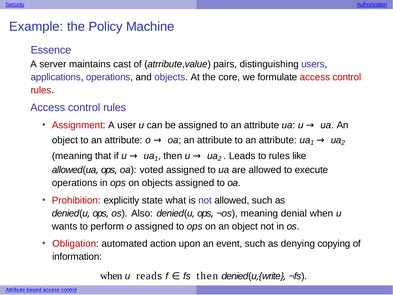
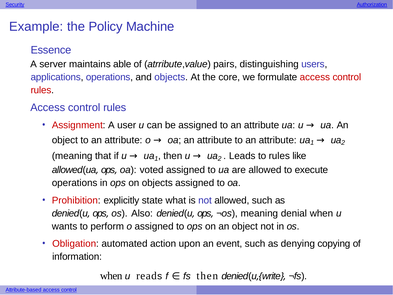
cast: cast -> able (122, 64)
